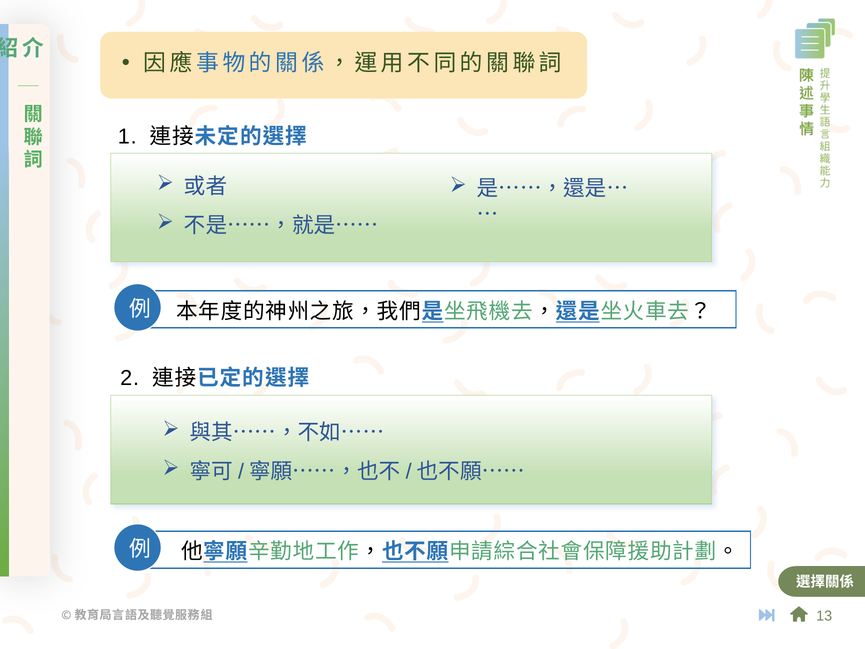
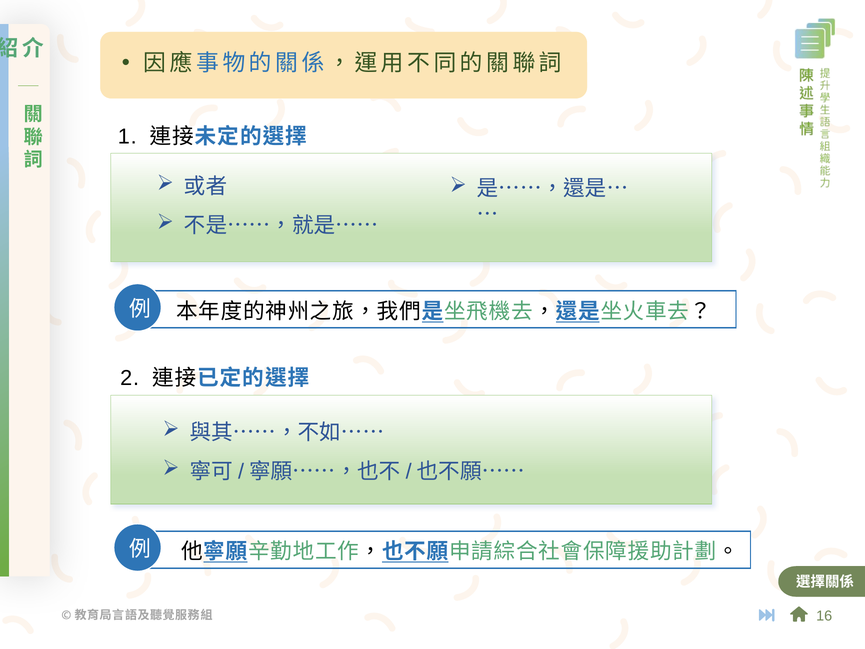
13: 13 -> 16 (824, 616)
